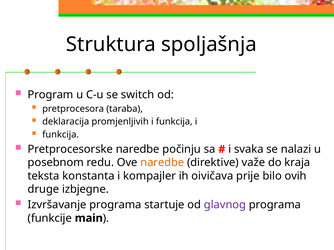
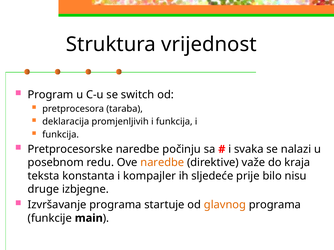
spoljašnja: spoljašnja -> vrijednost (209, 45)
oivičava: oivičava -> sljedeće (212, 176)
ovih: ovih -> nisu (296, 176)
glavnog colour: purple -> orange (225, 205)
